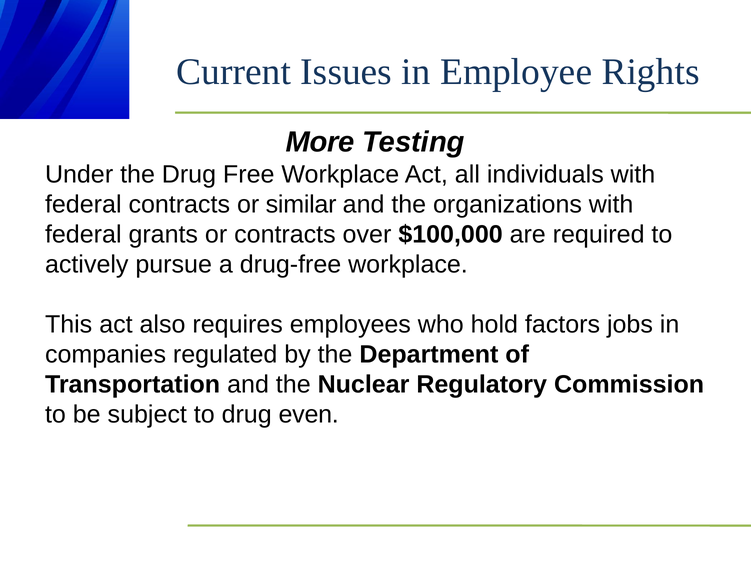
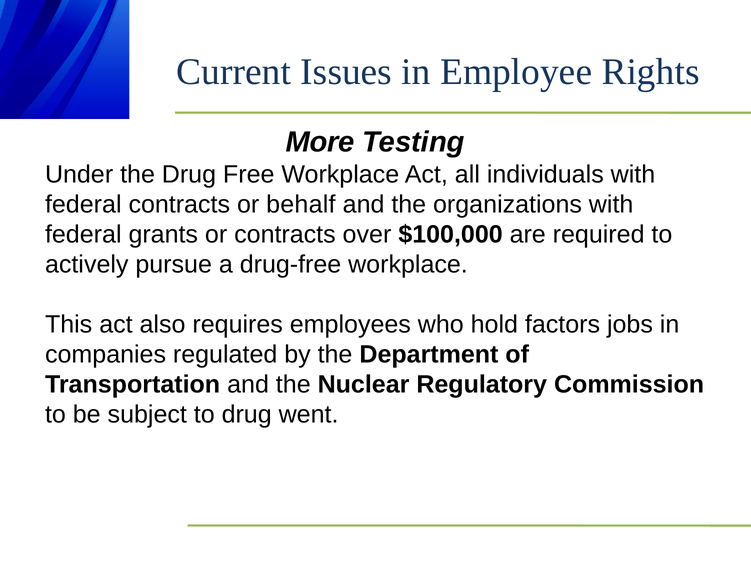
similar: similar -> behalf (301, 205)
even: even -> went (309, 415)
